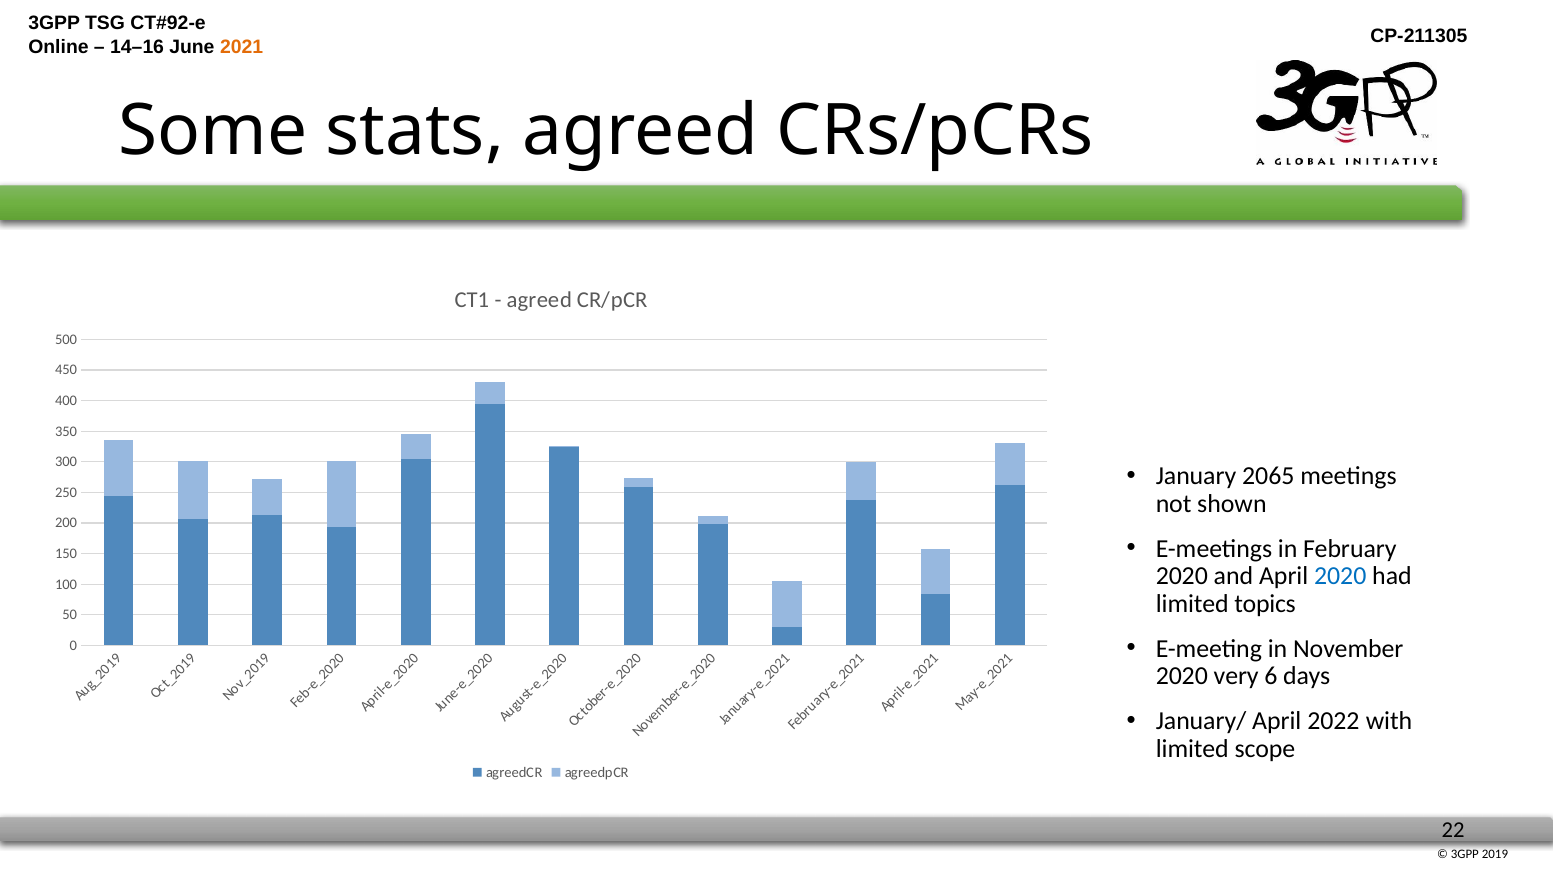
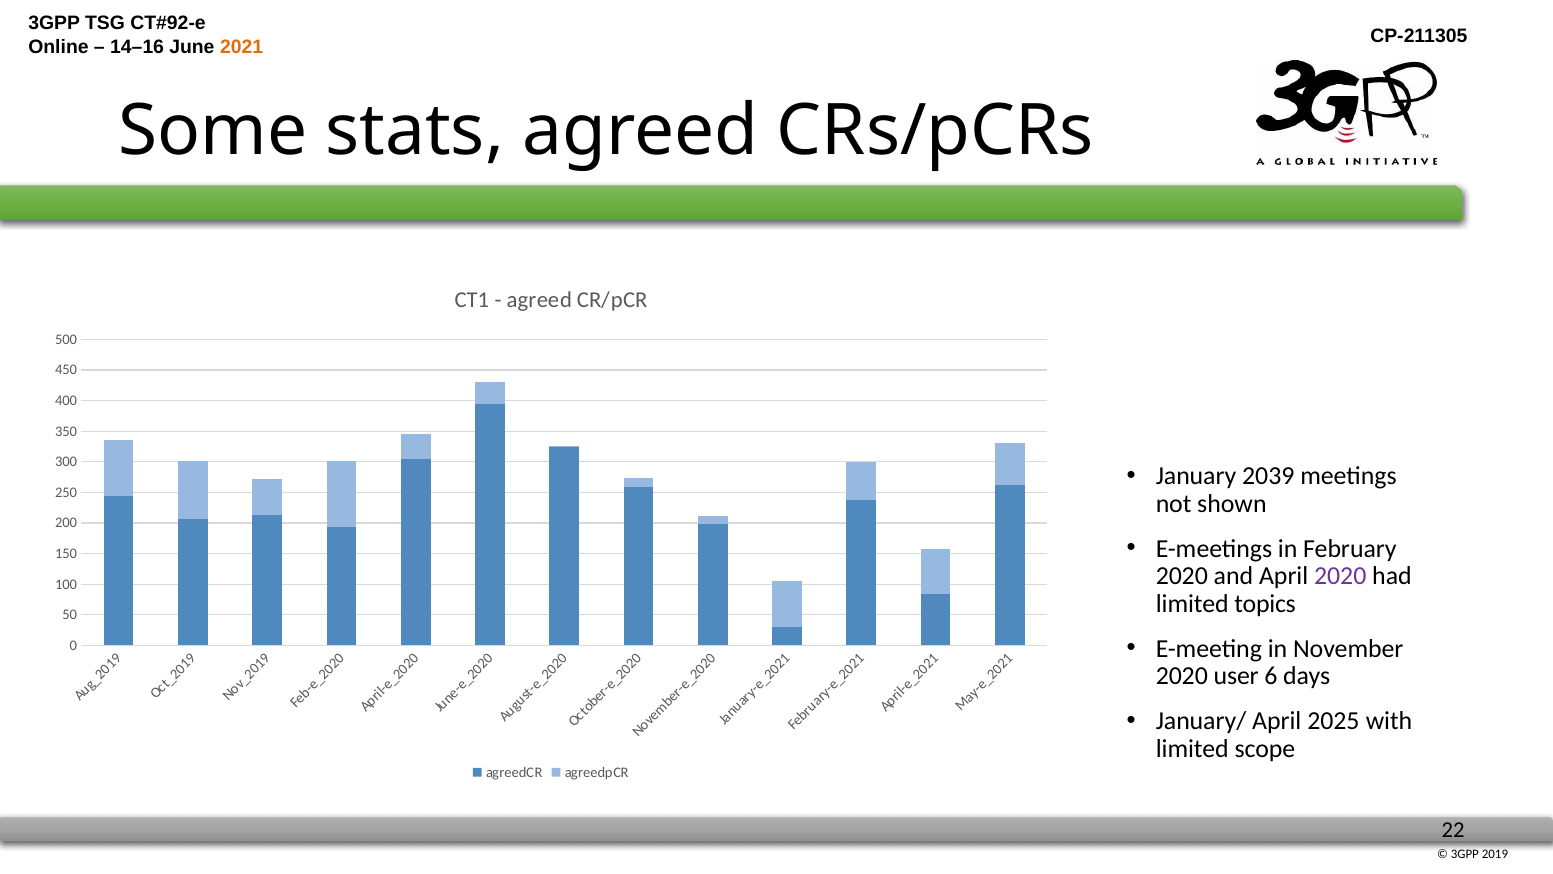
2065: 2065 -> 2039 (1268, 476)
2020 colour: blue -> purple (1340, 576)
very: very -> user (1236, 676)
2022: 2022 -> 2025 (1333, 720)
